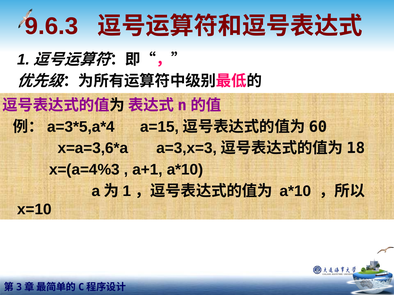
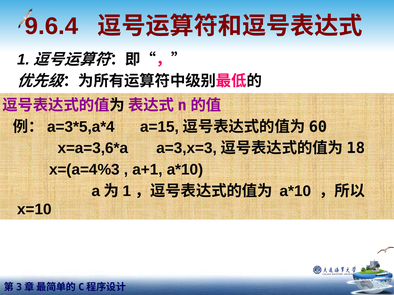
9.6.3: 9.6.3 -> 9.6.4 (51, 26)
